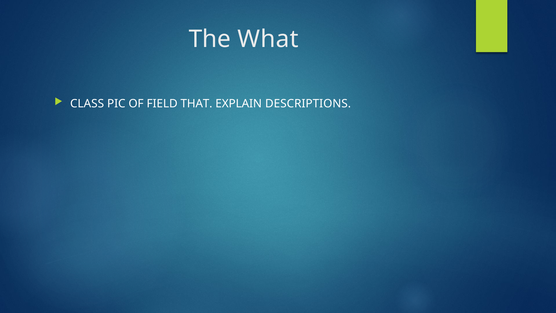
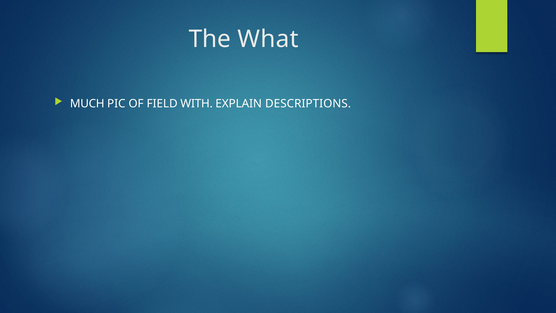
CLASS: CLASS -> MUCH (87, 103)
THAT: THAT -> WITH (197, 103)
